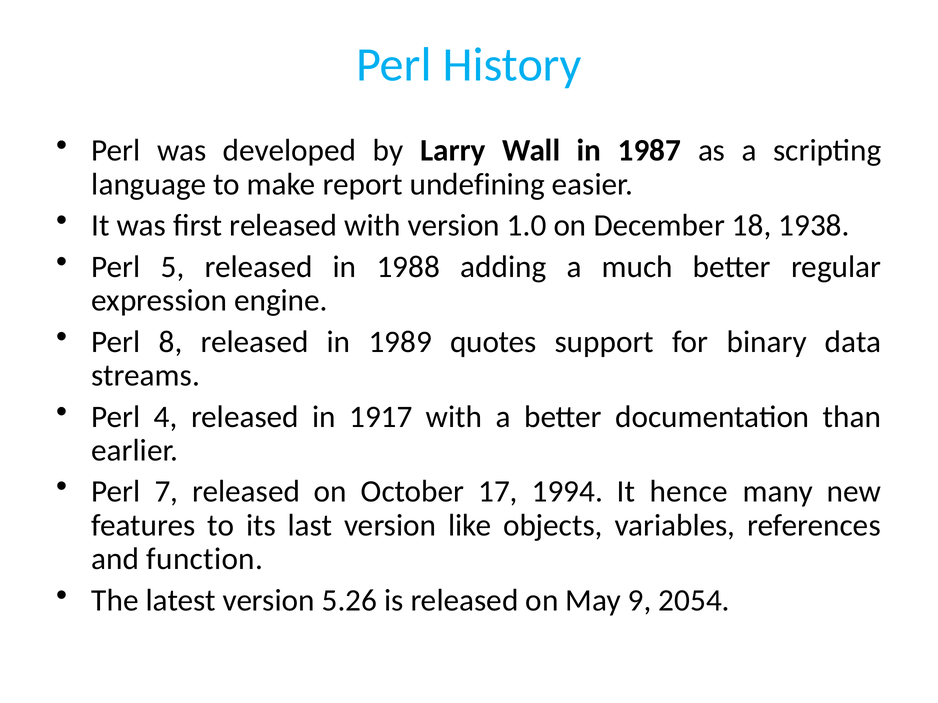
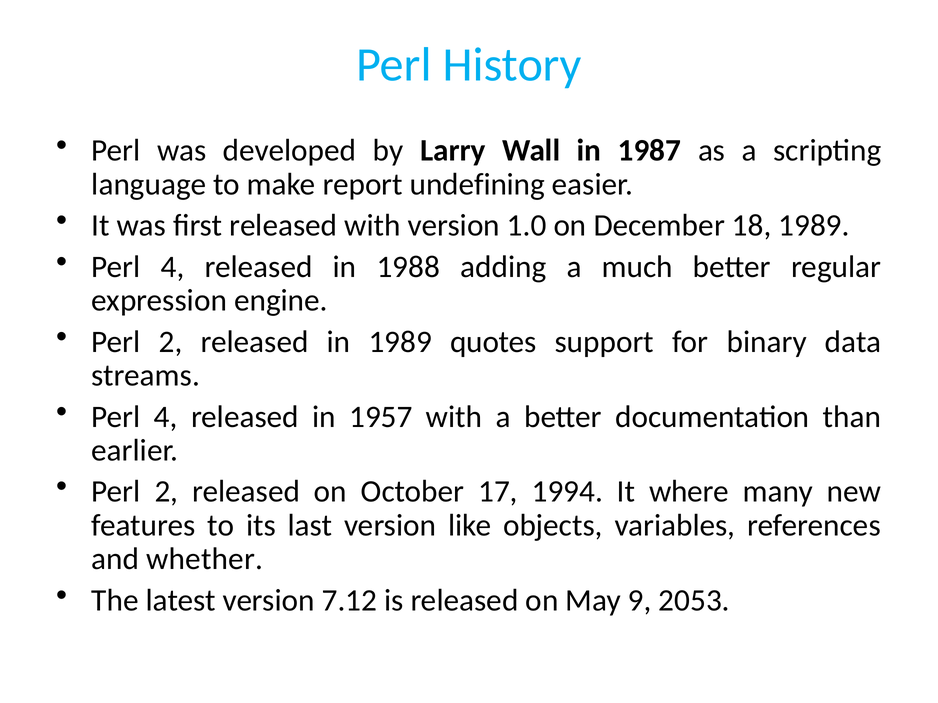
18 1938: 1938 -> 1989 (814, 226)
5: 5 -> 4 (173, 267)
8: 8 -> 2 (171, 342)
1917: 1917 -> 1957 (381, 417)
7: 7 -> 2 (166, 492)
hence: hence -> where (689, 492)
function: function -> whether (205, 559)
5.26: 5.26 -> 7.12 (349, 601)
2054: 2054 -> 2053 (694, 601)
